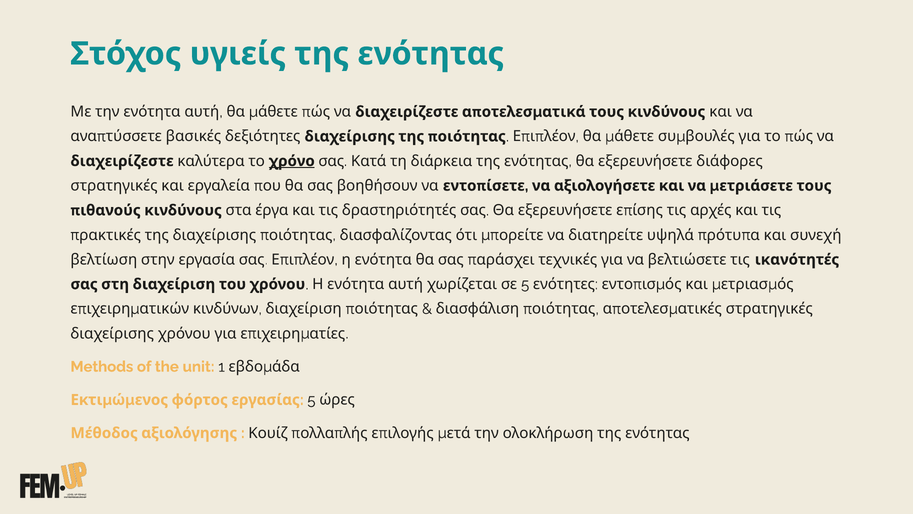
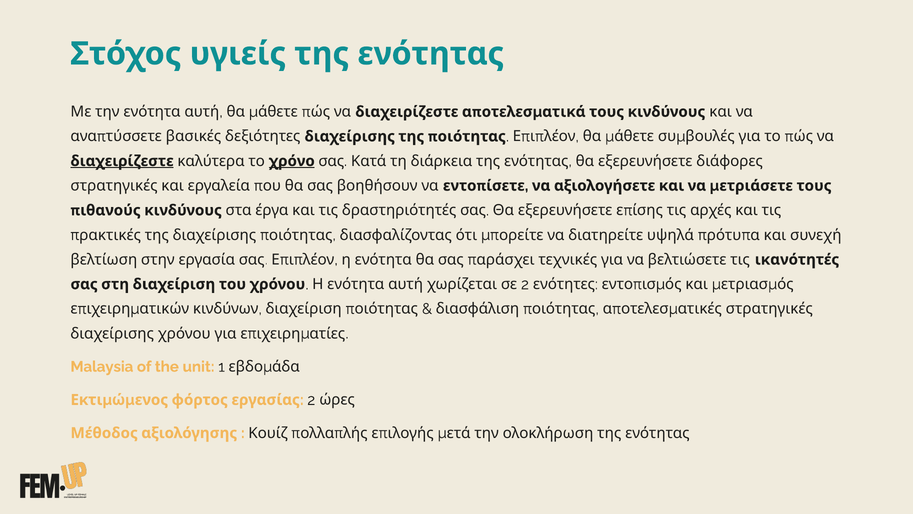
διαχειρίζεστε underline: none -> present (122, 161)
5: 5 -> 2 (525, 284)
Methods: Methods -> Malaysia (102, 366)
5: 5 -> 2 (311, 400)
